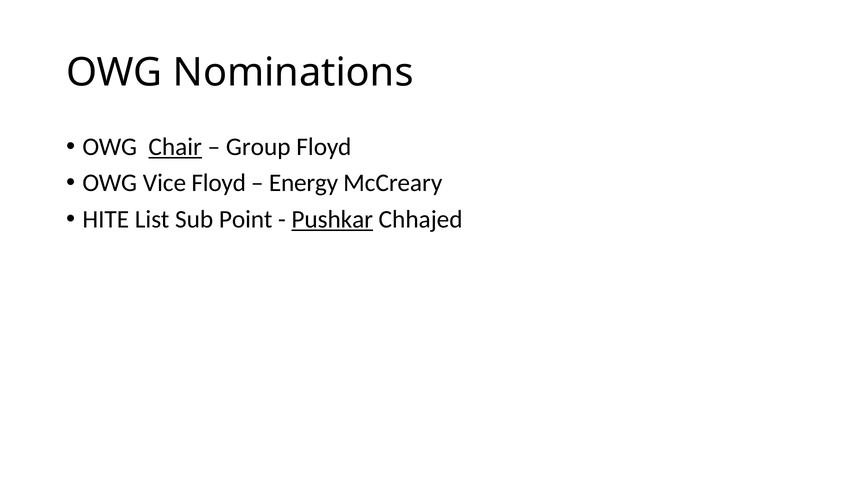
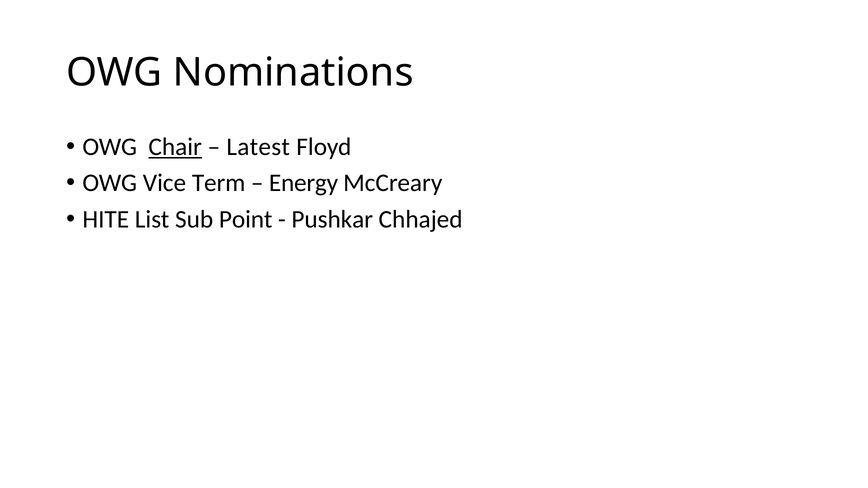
Group: Group -> Latest (258, 147)
Vice Floyd: Floyd -> Term (219, 183)
Pushkar underline: present -> none (332, 220)
